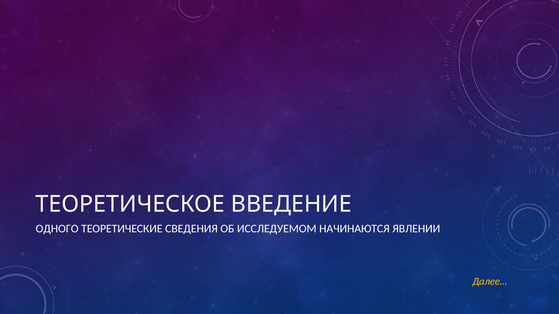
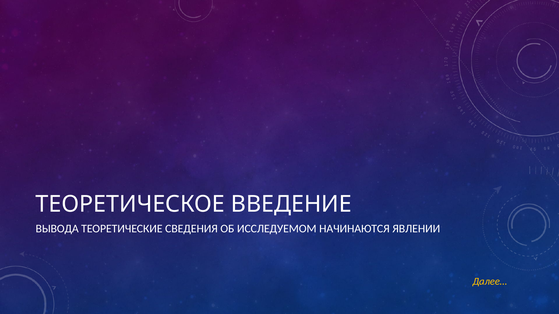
ОДНОГО: ОДНОГО -> ВЫВОДА (57, 229)
